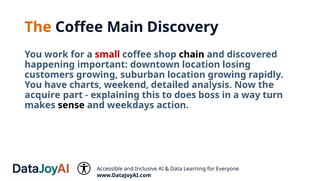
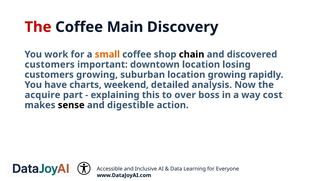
The colour: orange -> red (38, 27)
small colour: red -> orange (107, 54)
happening: happening -> customers (50, 65)
does: does -> over (185, 95)
turn: turn -> cost (273, 95)
weekdays: weekdays -> digestible (131, 105)
